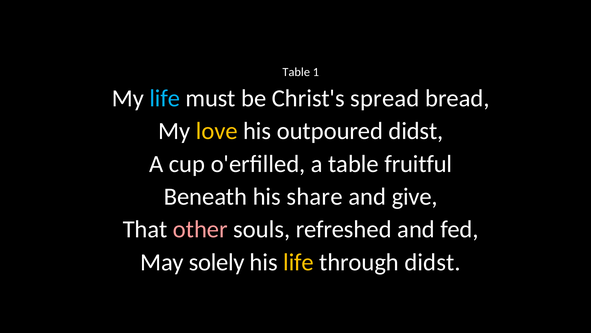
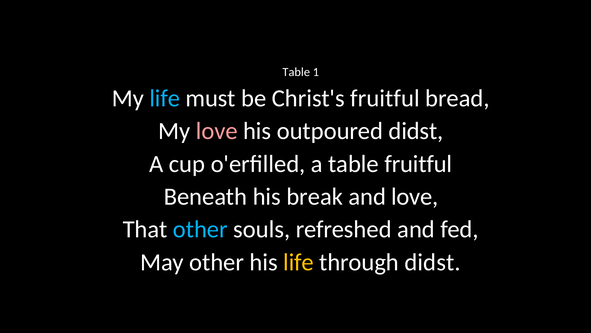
Christ's spread: spread -> fruitful (385, 98)
love colour: yellow -> pink (217, 131)
share: share -> break (315, 196)
and give: give -> love (415, 196)
other colour: pink -> light blue (200, 229)
May solely: solely -> other (217, 262)
